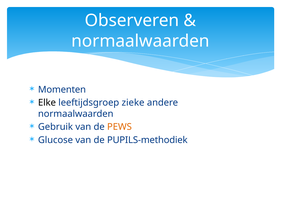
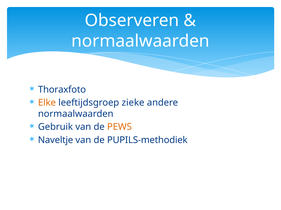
Momenten: Momenten -> Thoraxfoto (62, 90)
Elke colour: black -> orange (47, 103)
Glucose: Glucose -> Naveltje (56, 140)
